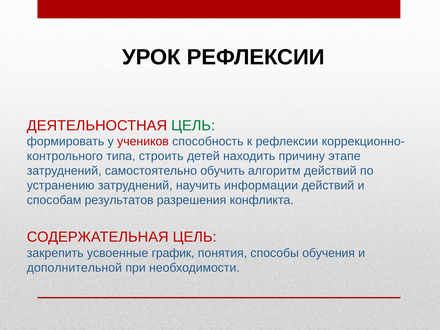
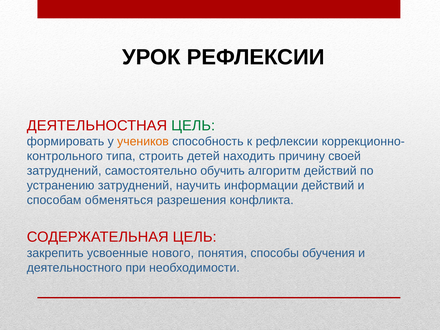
учеников colour: red -> orange (143, 142)
этапе: этапе -> своей (345, 156)
результатов: результатов -> обменяться (119, 200)
график: график -> нового (173, 253)
дополнительной: дополнительной -> деятельностного (74, 268)
